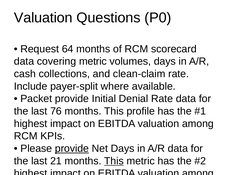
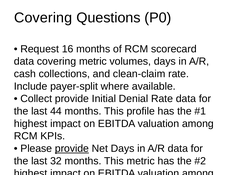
Valuation: Valuation -> Covering (43, 18)
64: 64 -> 16 (68, 49)
Packet: Packet -> Collect (36, 99)
76: 76 -> 44 (56, 111)
21: 21 -> 32 (56, 161)
This underline: present -> none (114, 161)
